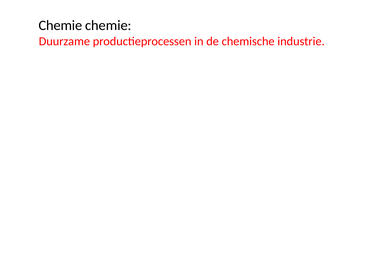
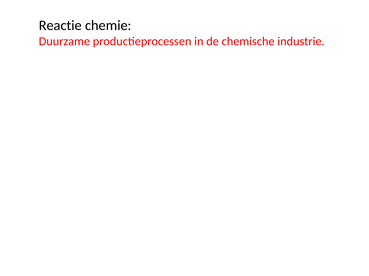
Chemie: Chemie -> Reactie (60, 26)
